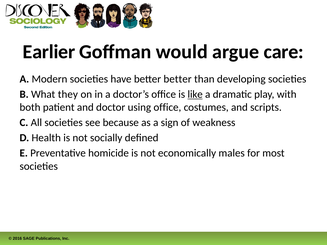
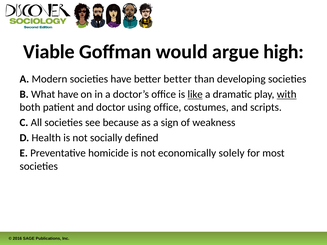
Earlier: Earlier -> Viable (49, 52)
care: care -> high (284, 52)
What they: they -> have (68, 94)
with underline: none -> present (287, 94)
males: males -> solely (232, 153)
